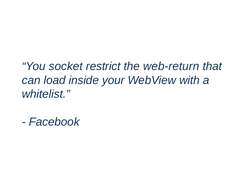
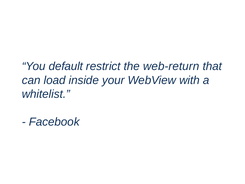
socket: socket -> default (66, 66)
